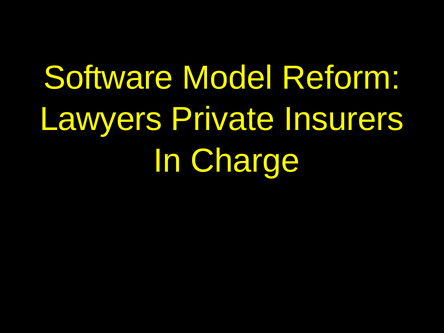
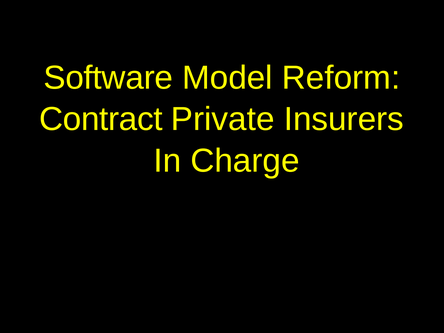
Lawyers: Lawyers -> Contract (101, 119)
